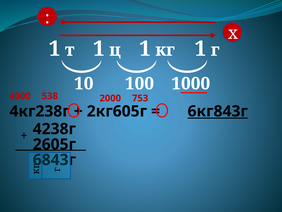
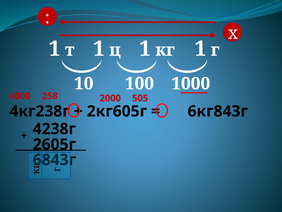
538: 538 -> 258 (50, 96)
753: 753 -> 505 (140, 98)
6кг843г underline: present -> none (218, 111)
